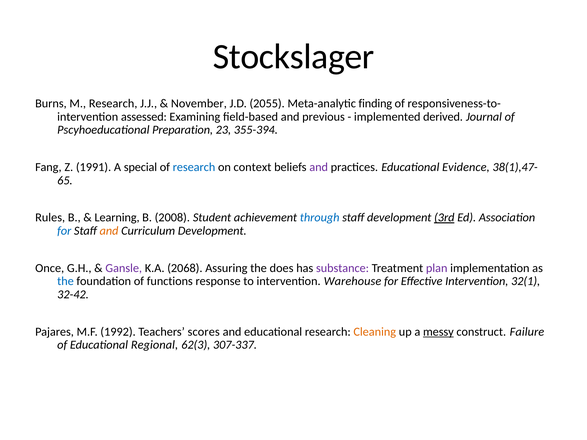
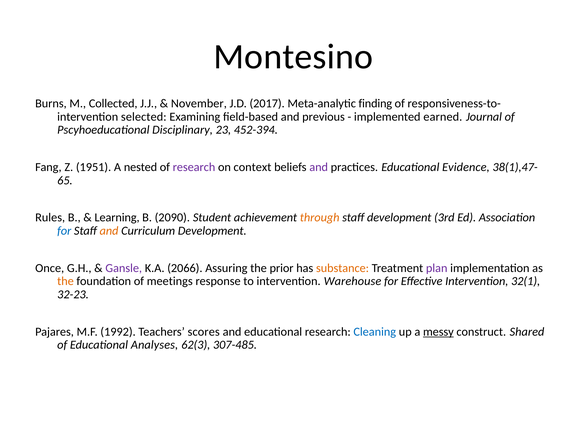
Stockslager: Stockslager -> Montesino (293, 57)
M Research: Research -> Collected (113, 104)
2055: 2055 -> 2017 (267, 104)
assessed: assessed -> selected (144, 117)
derived: derived -> earned (443, 117)
Preparation: Preparation -> Disciplinary (183, 130)
355-394: 355-394 -> 452-394 (256, 130)
1991: 1991 -> 1951 (94, 167)
special: special -> nested (140, 167)
research colour: blue -> purple (194, 167)
2008: 2008 -> 2090 (172, 218)
through colour: blue -> orange (320, 218)
3rd underline: present -> none (444, 218)
2068: 2068 -> 2066 (185, 268)
does: does -> prior (282, 268)
substance colour: purple -> orange (342, 268)
the colour: blue -> orange (66, 281)
functions: functions -> meetings (170, 281)
32-42: 32-42 -> 32-23 (73, 295)
Cleaning colour: orange -> blue (375, 332)
Failure: Failure -> Shared (527, 332)
Regional: Regional -> Analyses (155, 345)
307-337: 307-337 -> 307-485 (235, 345)
